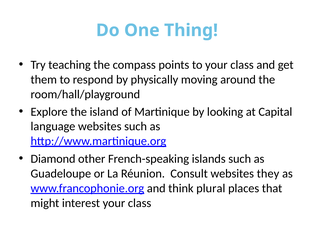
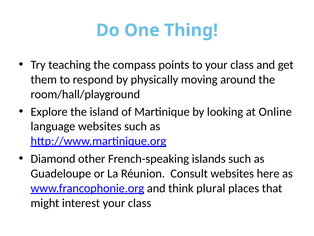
Capital: Capital -> Online (275, 111)
they: they -> here (268, 173)
